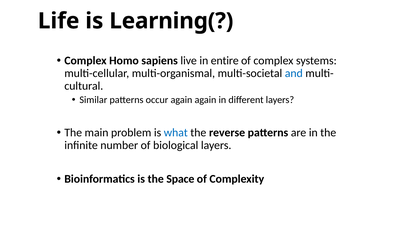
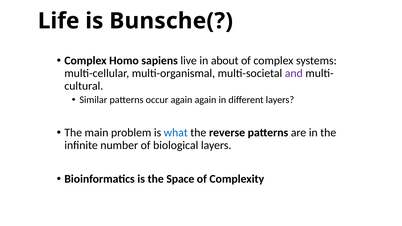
Learning(: Learning( -> Bunsche( (171, 21)
entire: entire -> about (225, 61)
and colour: blue -> purple (294, 73)
